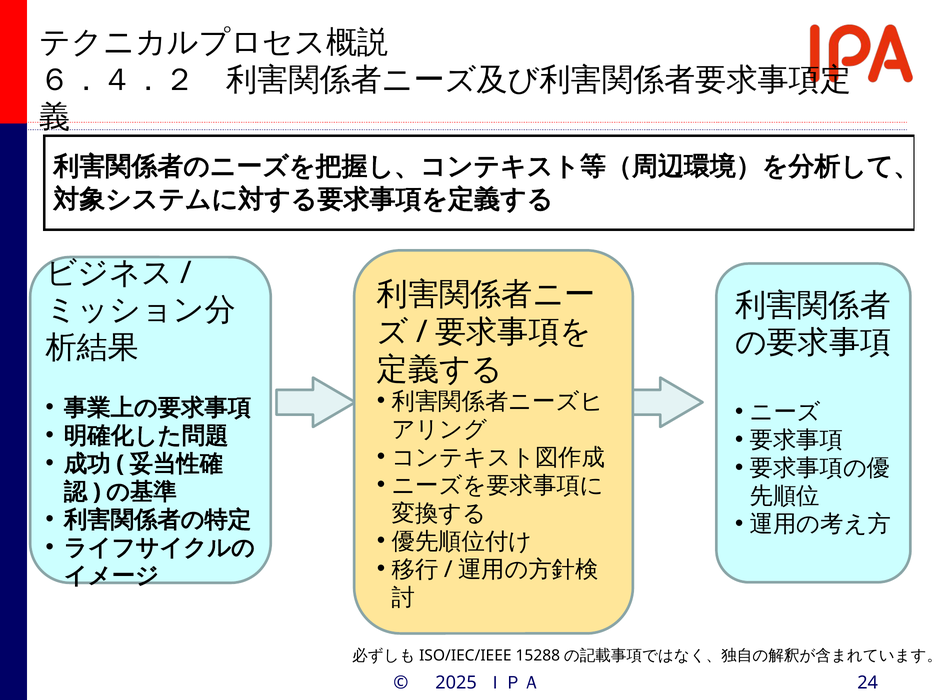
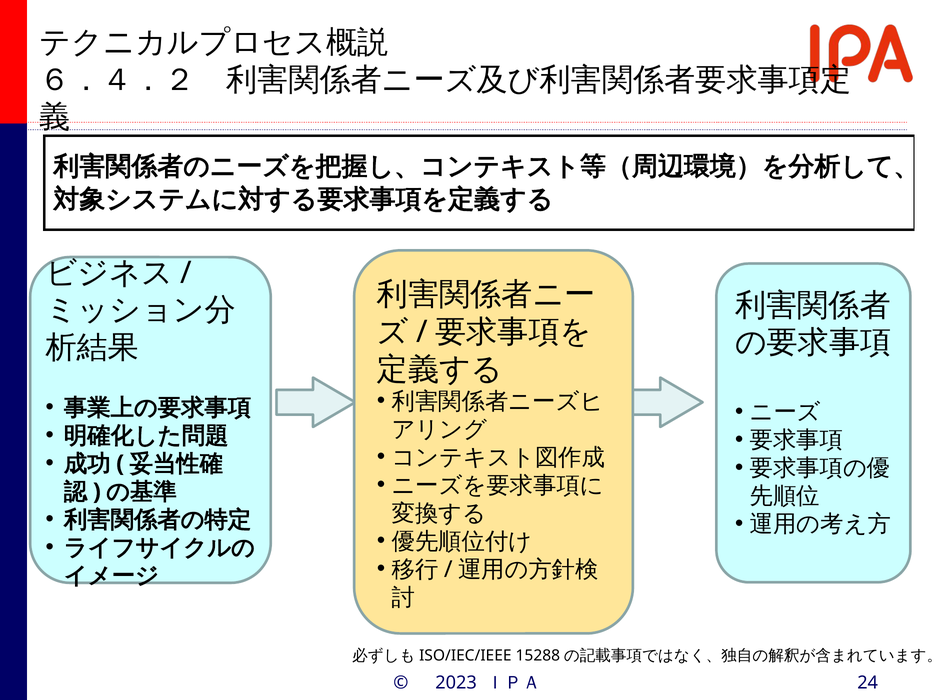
2025: 2025 -> 2023 (456, 683)
